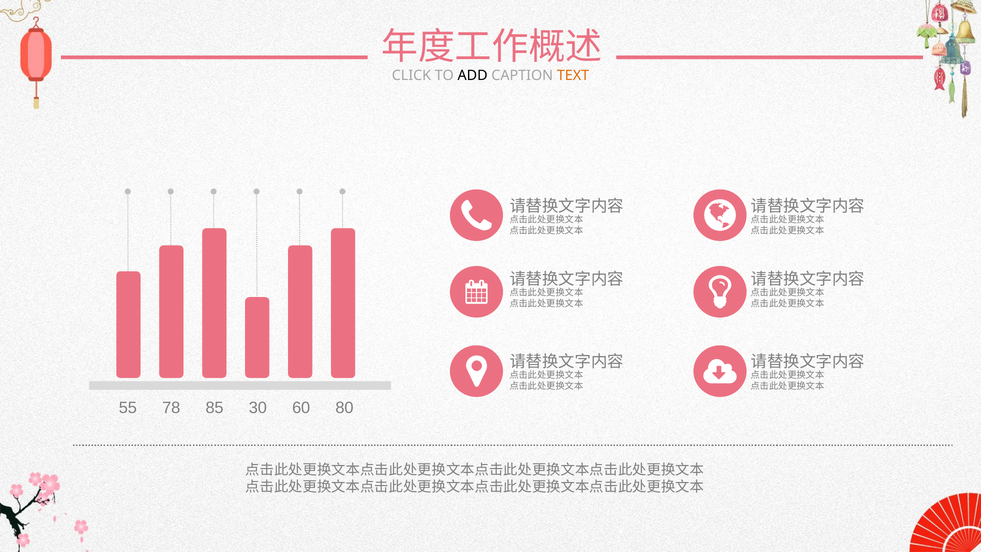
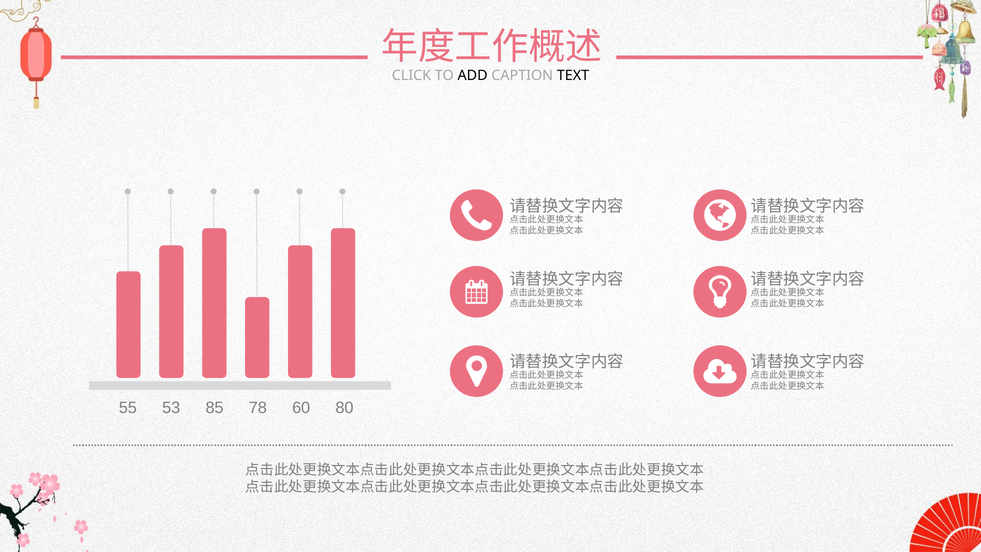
TEXT colour: orange -> black (573, 76)
78: 78 -> 53 (171, 408)
30: 30 -> 78 (258, 408)
